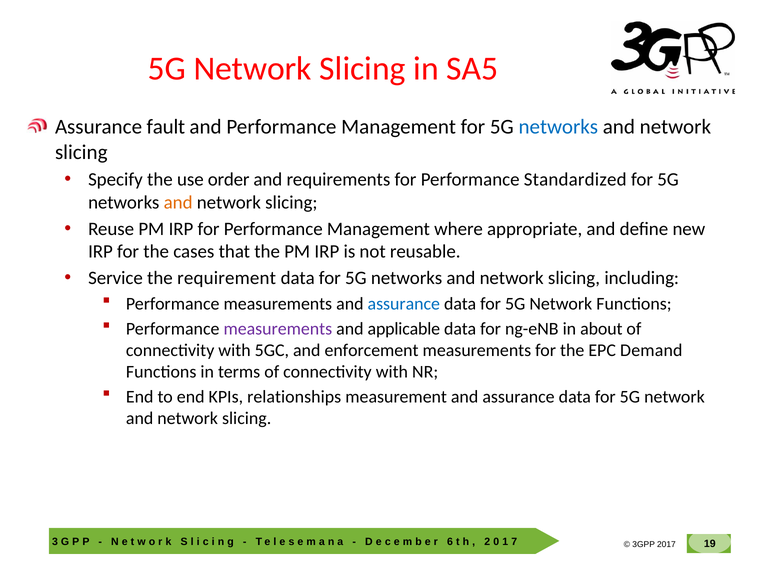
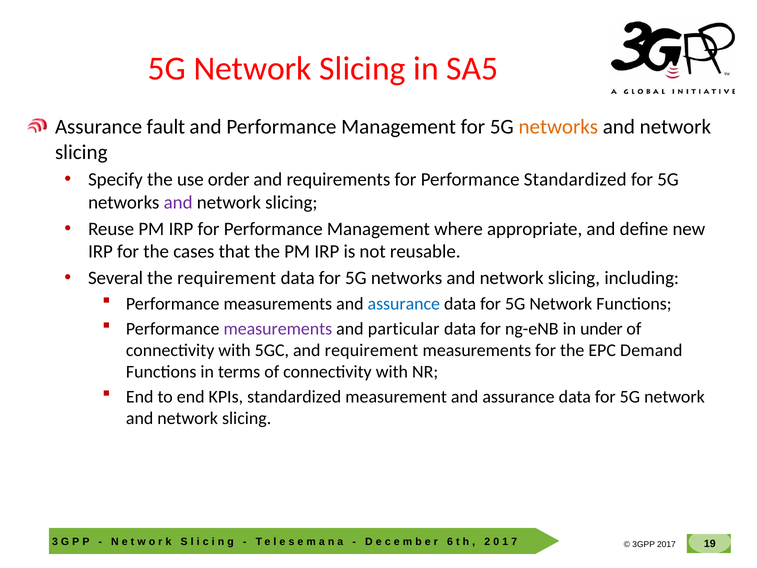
networks colour: blue -> orange (558, 127)
and colour: orange -> purple (178, 202)
Service: Service -> Several (116, 278)
applicable: applicable -> particular (404, 329)
about: about -> under (601, 329)
and enforcement: enforcement -> requirement (371, 350)
KPIs relationships: relationships -> standardized (294, 397)
